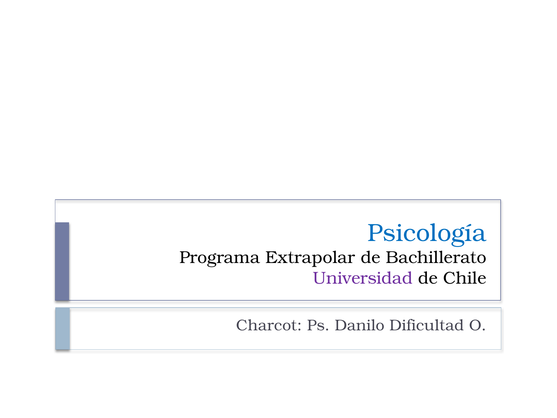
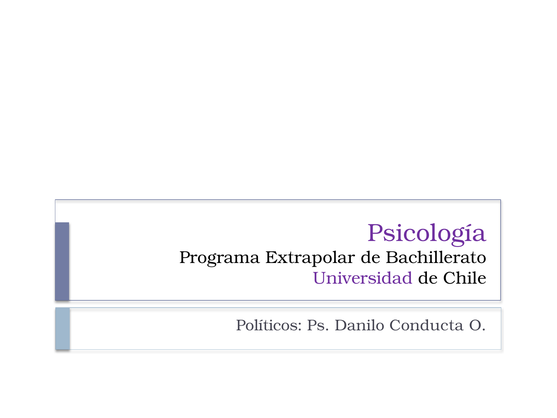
Psicología colour: blue -> purple (427, 233)
Charcot: Charcot -> Políticos (269, 325)
Dificultad: Dificultad -> Conducta (427, 325)
